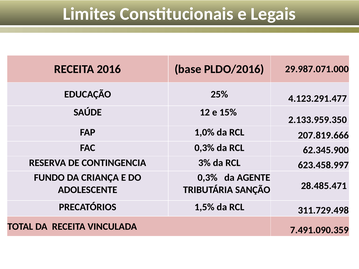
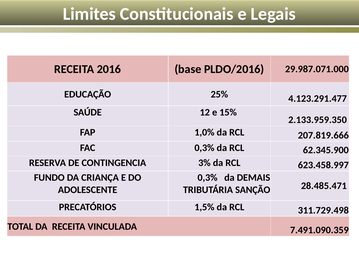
AGENTE: AGENTE -> DEMAIS (253, 178)
